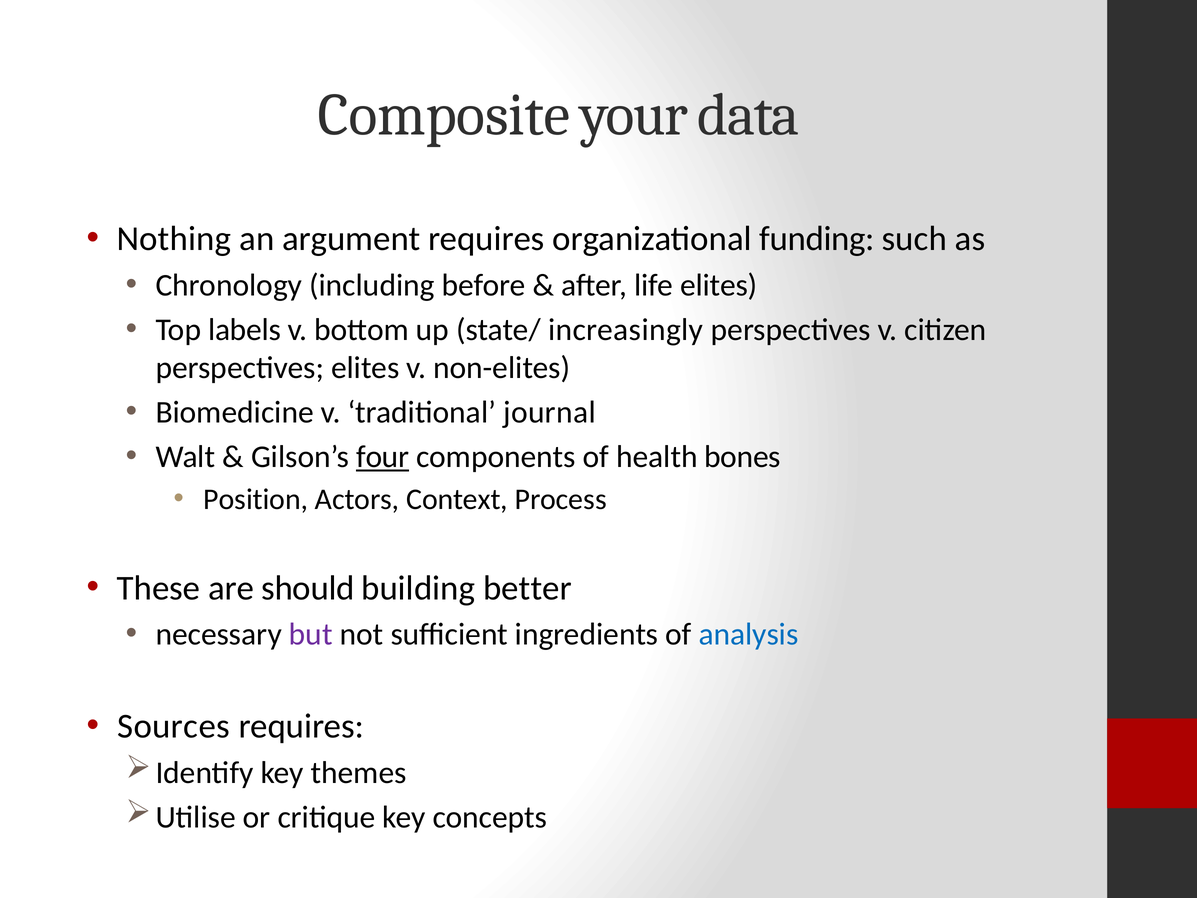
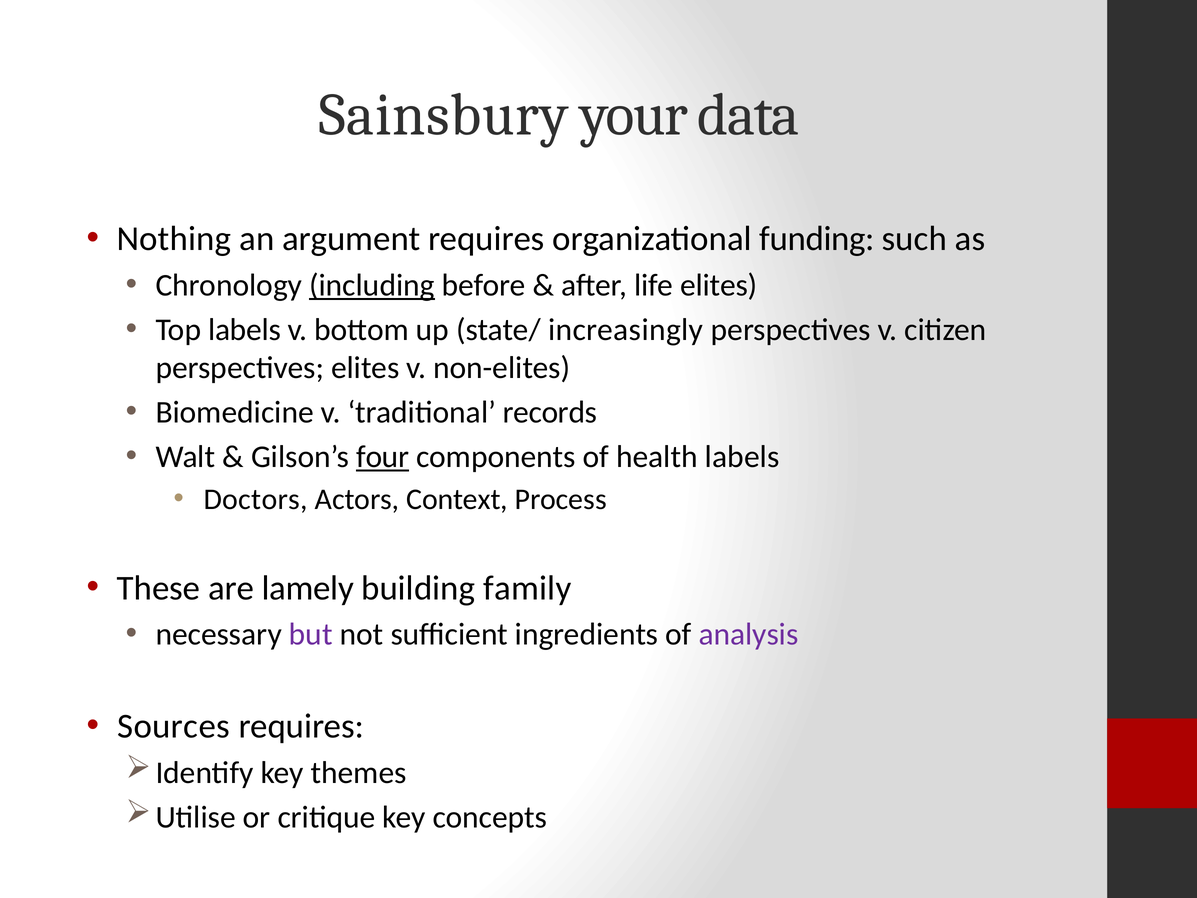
Composite: Composite -> Sainsbury (444, 115)
including underline: none -> present (372, 285)
journal: journal -> records (550, 412)
health bones: bones -> labels (742, 457)
Position: Position -> Doctors (256, 499)
should: should -> lamely (308, 588)
better: better -> family (527, 588)
analysis colour: blue -> purple (749, 634)
